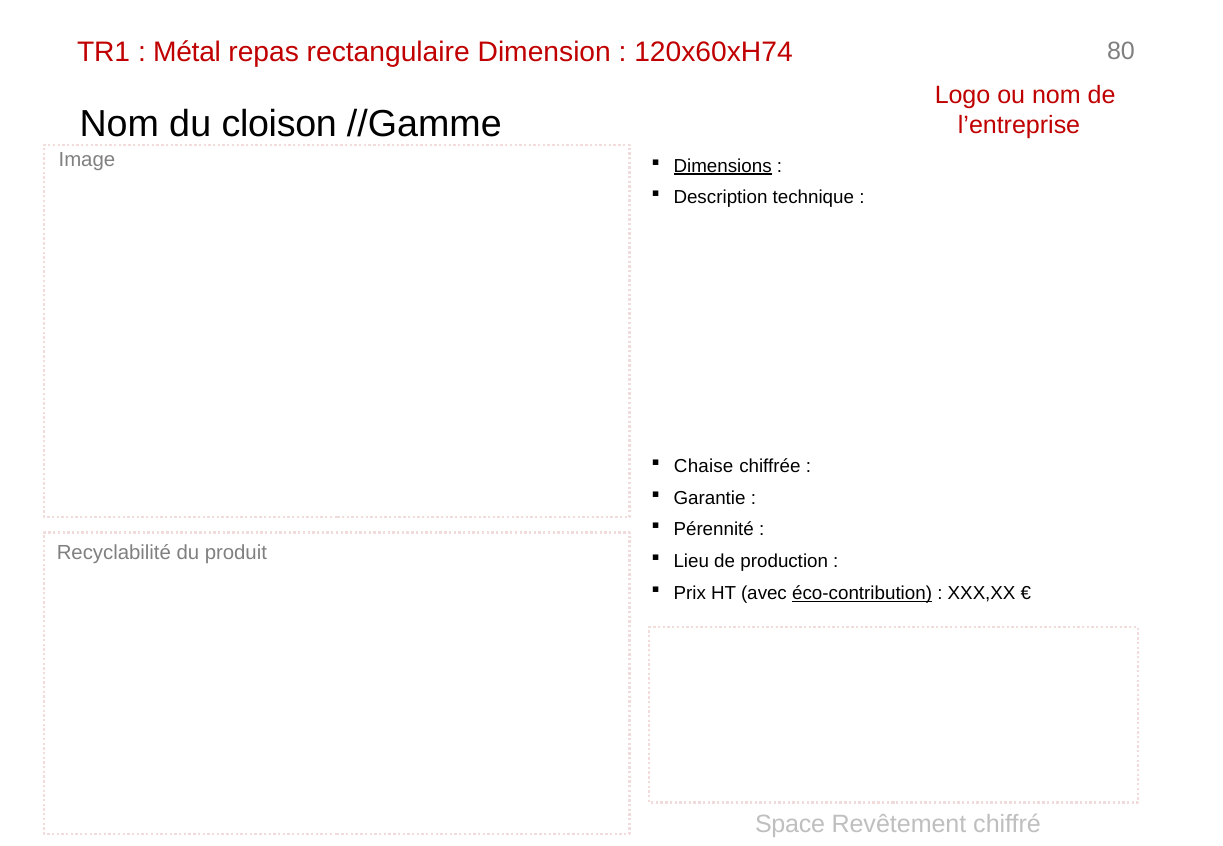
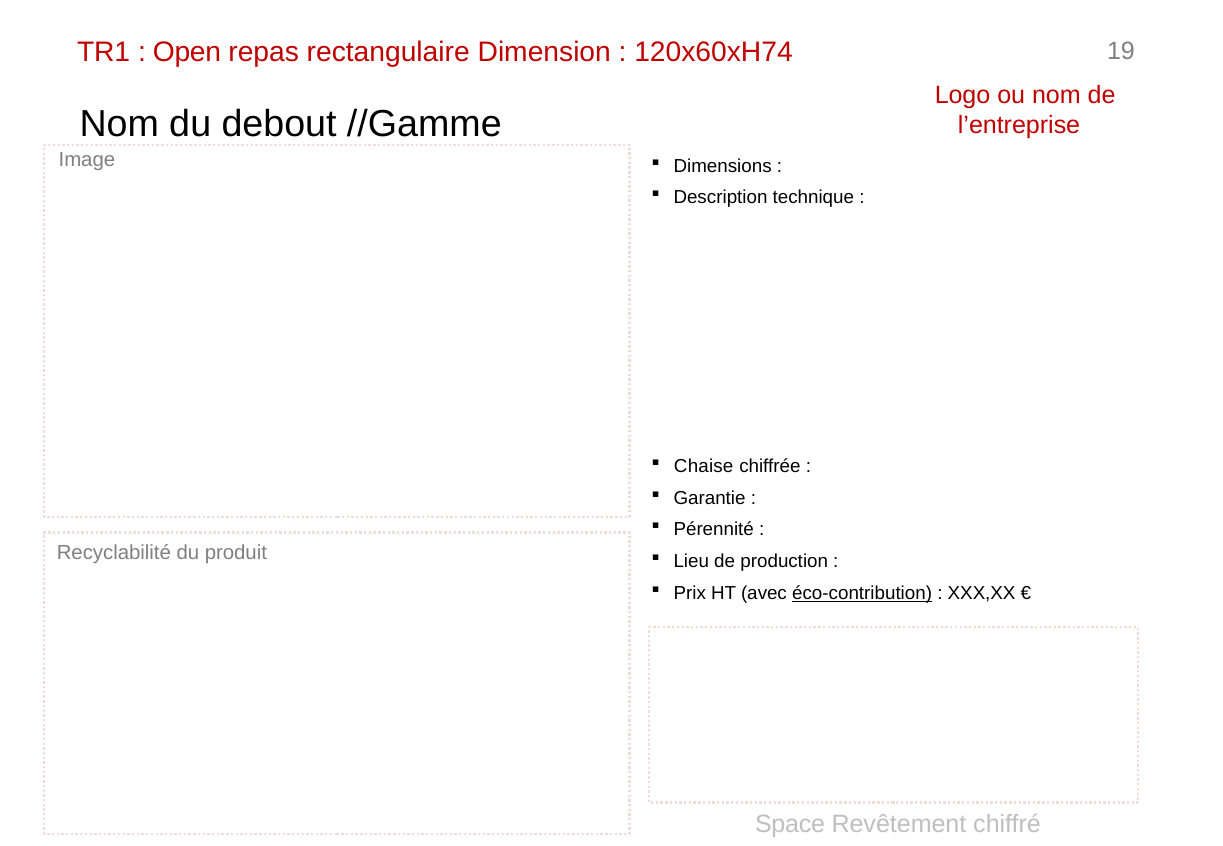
Métal: Métal -> Open (187, 52)
80: 80 -> 19 (1121, 52)
cloison: cloison -> debout (279, 124)
Dimensions underline: present -> none (723, 166)
